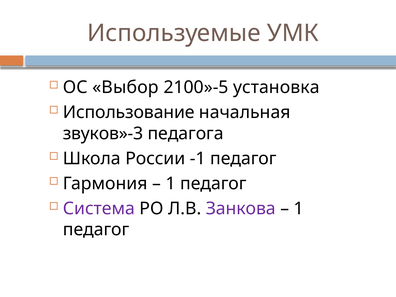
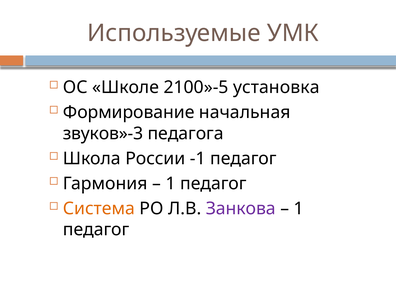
Выбор: Выбор -> Школе (126, 87)
Использование: Использование -> Формирование (129, 112)
Система colour: purple -> orange (99, 209)
